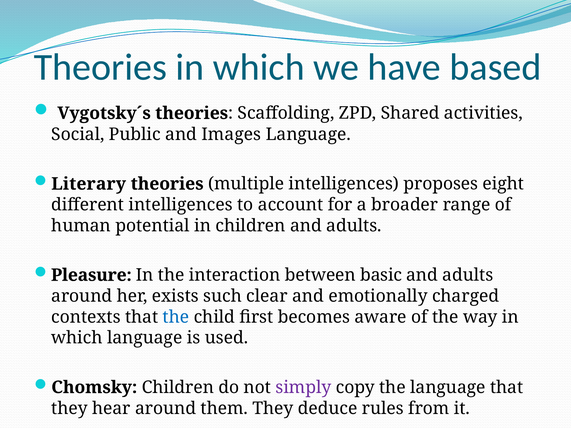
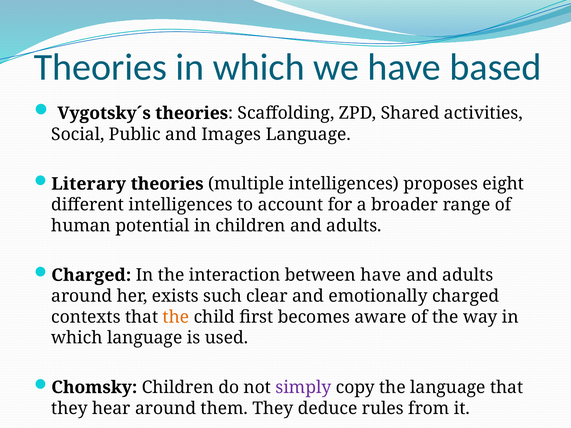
Pleasure: Pleasure -> Charged (91, 275)
between basic: basic -> have (381, 275)
the colour: blue -> orange (176, 317)
